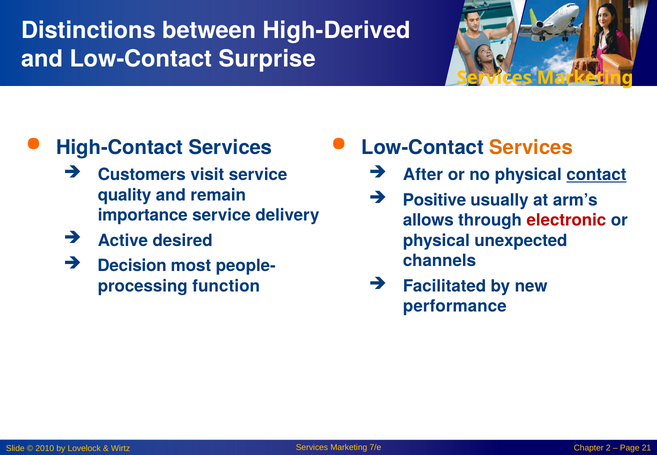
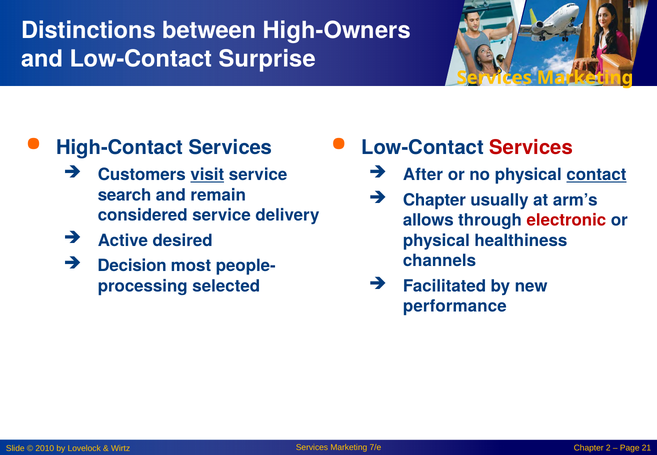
High-Derived: High-Derived -> High-Owners (337, 30)
Services colour: orange -> red (531, 148)
visit underline: none -> present (207, 175)
quality: quality -> search (125, 195)
Positive: Positive -> Chapter (434, 200)
importance: importance -> considered (143, 215)
unexpected: unexpected -> healthiness (521, 241)
function: function -> selected (226, 286)
